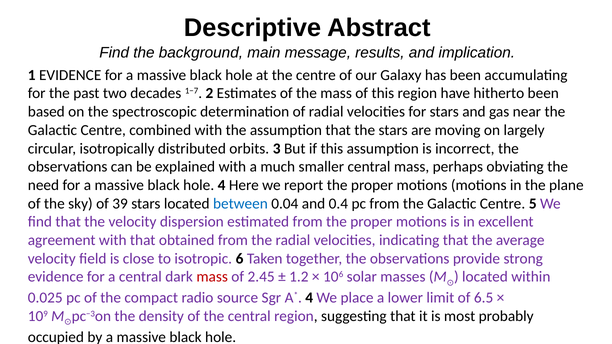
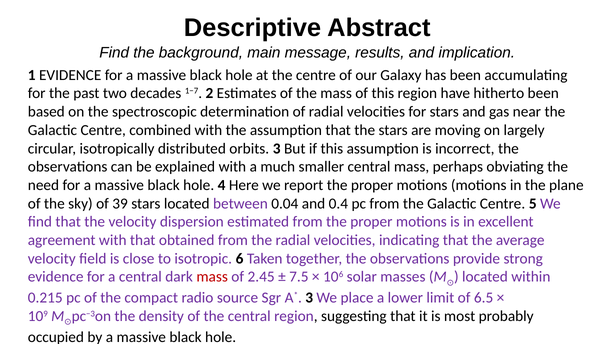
between colour: blue -> purple (240, 204)
1.2: 1.2 -> 7.5 (299, 277)
0.025: 0.025 -> 0.215 (45, 298)
4: 4 -> 3 (309, 298)
